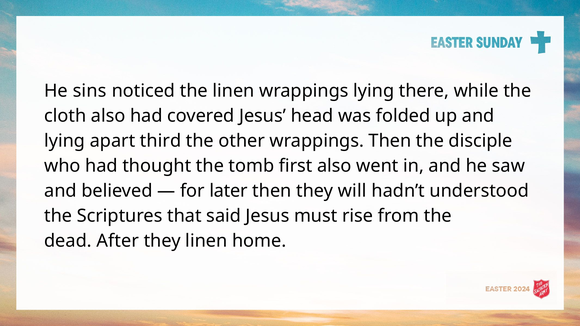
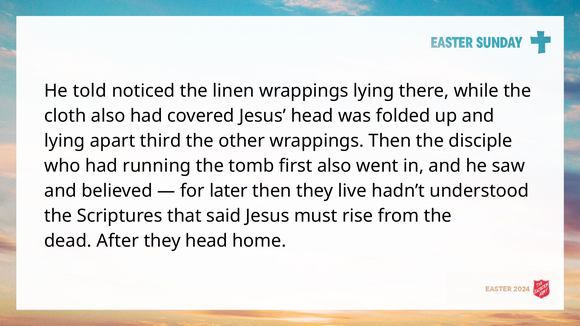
sins: sins -> told (90, 91)
thought: thought -> running (157, 166)
will: will -> live (352, 191)
they linen: linen -> head (206, 241)
